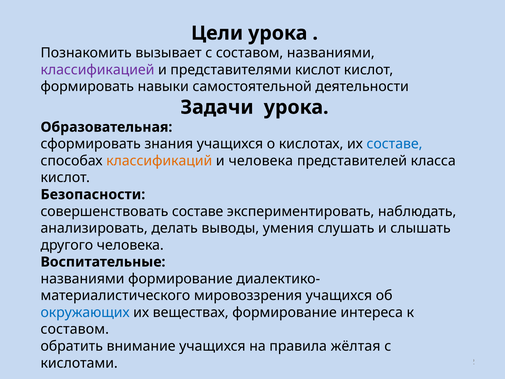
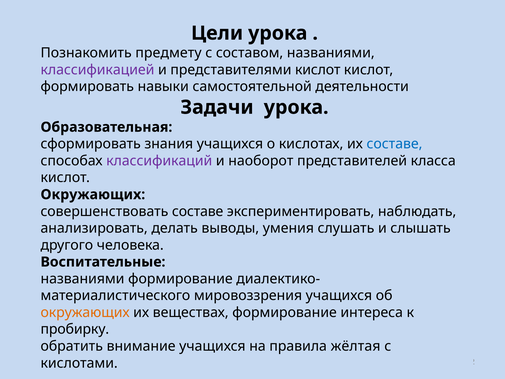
вызывает: вызывает -> предмету (168, 53)
классификаций colour: orange -> purple (159, 161)
и человека: человека -> наоборот (261, 161)
Безопасности: Безопасности -> Окружающих (93, 194)
окружающих colour: blue -> orange (85, 312)
составом: составом -> пробирку (75, 329)
